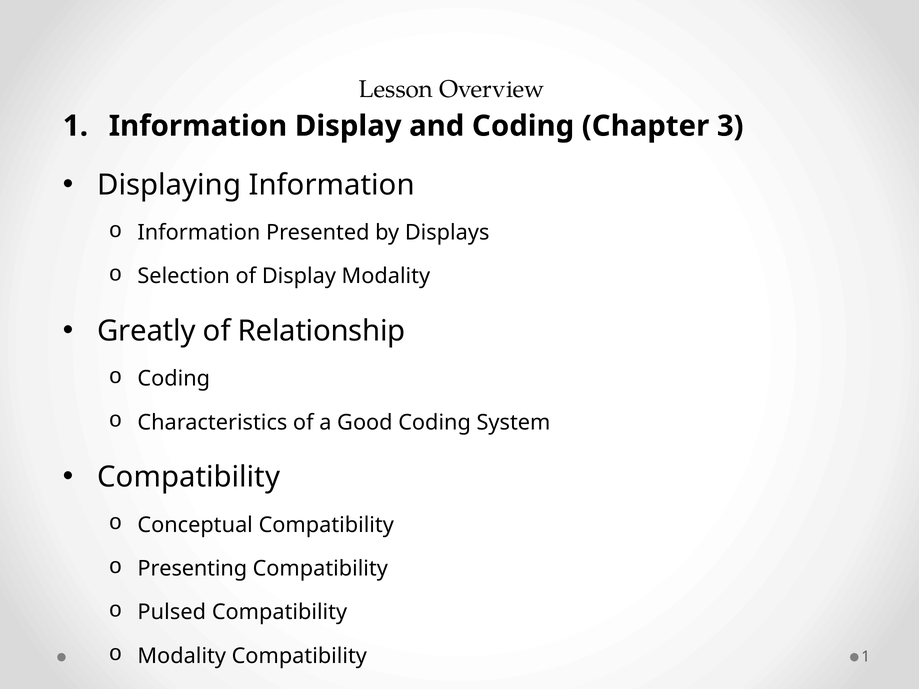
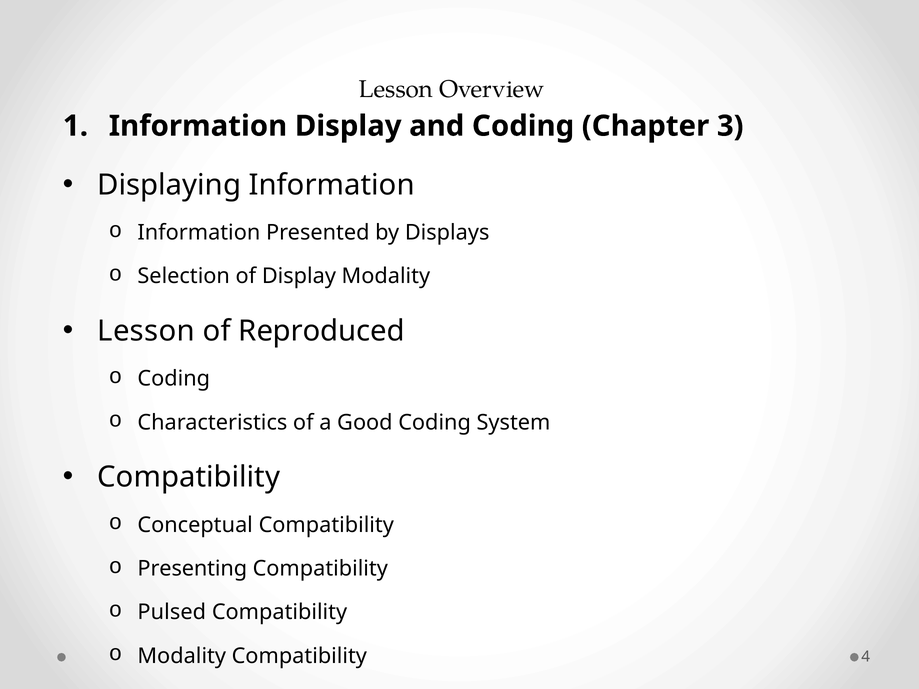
Greatly: Greatly -> Lesson (146, 331)
Relationship: Relationship -> Reproduced (322, 331)
Compatibility 1: 1 -> 4 (866, 657)
